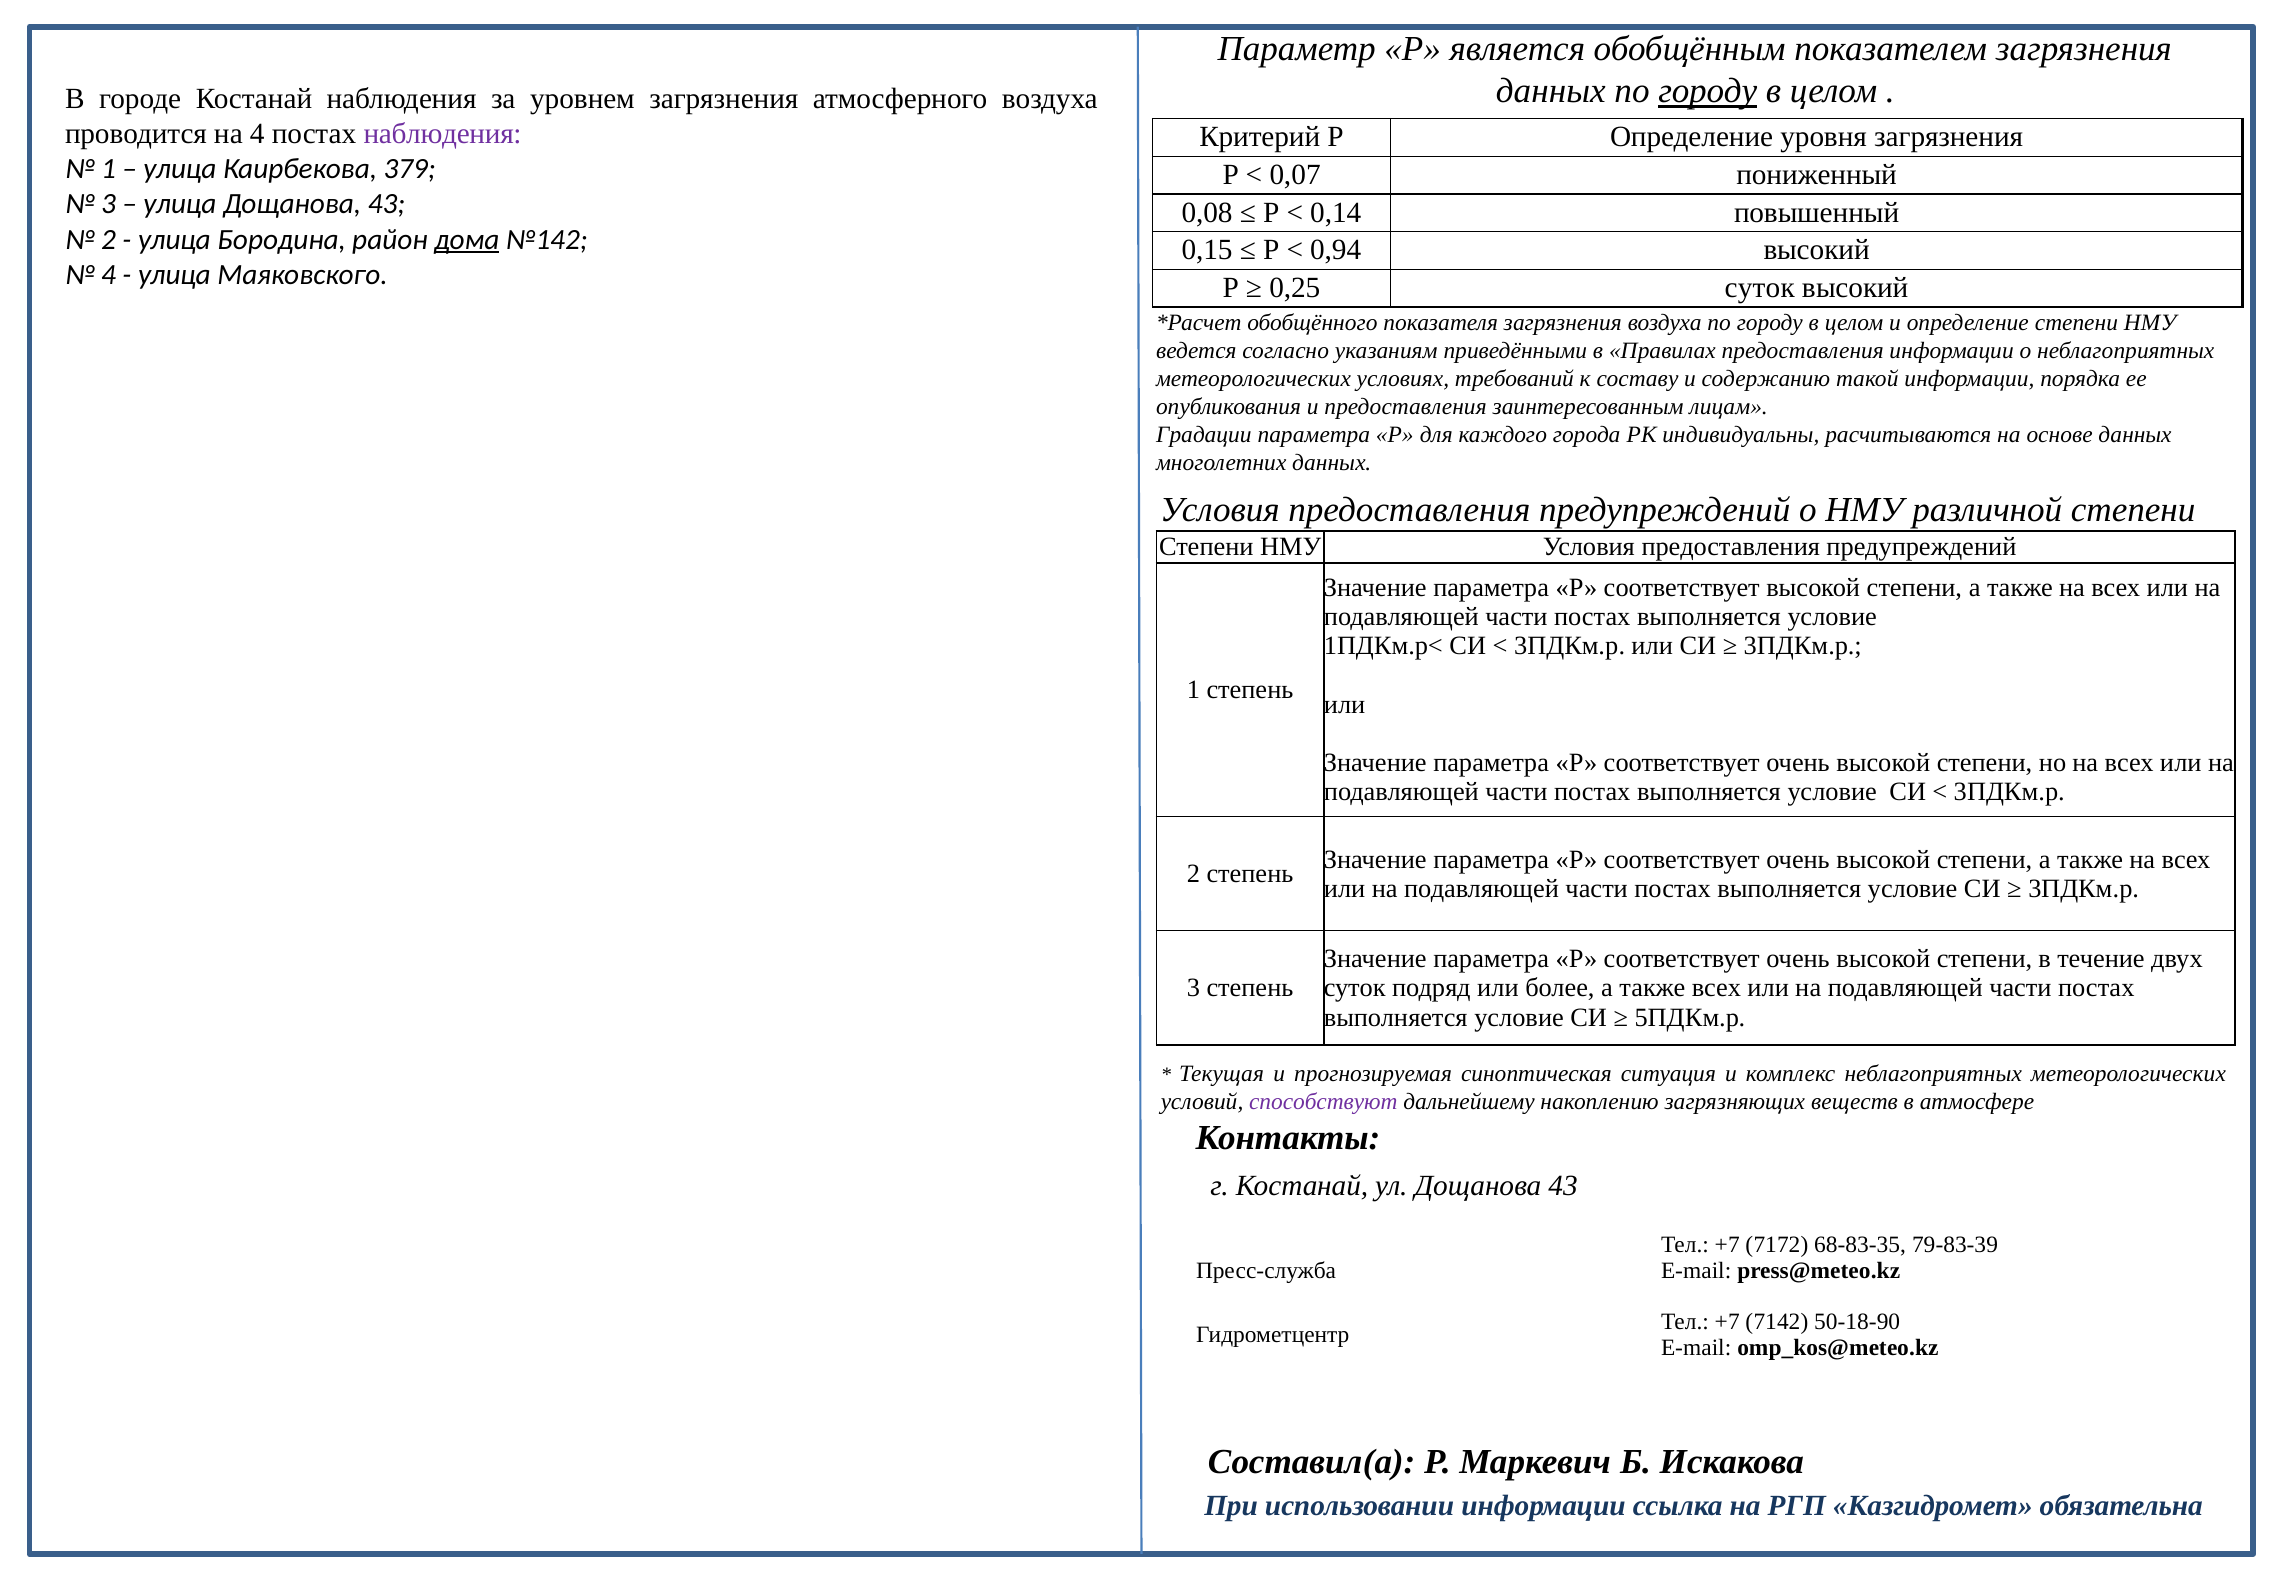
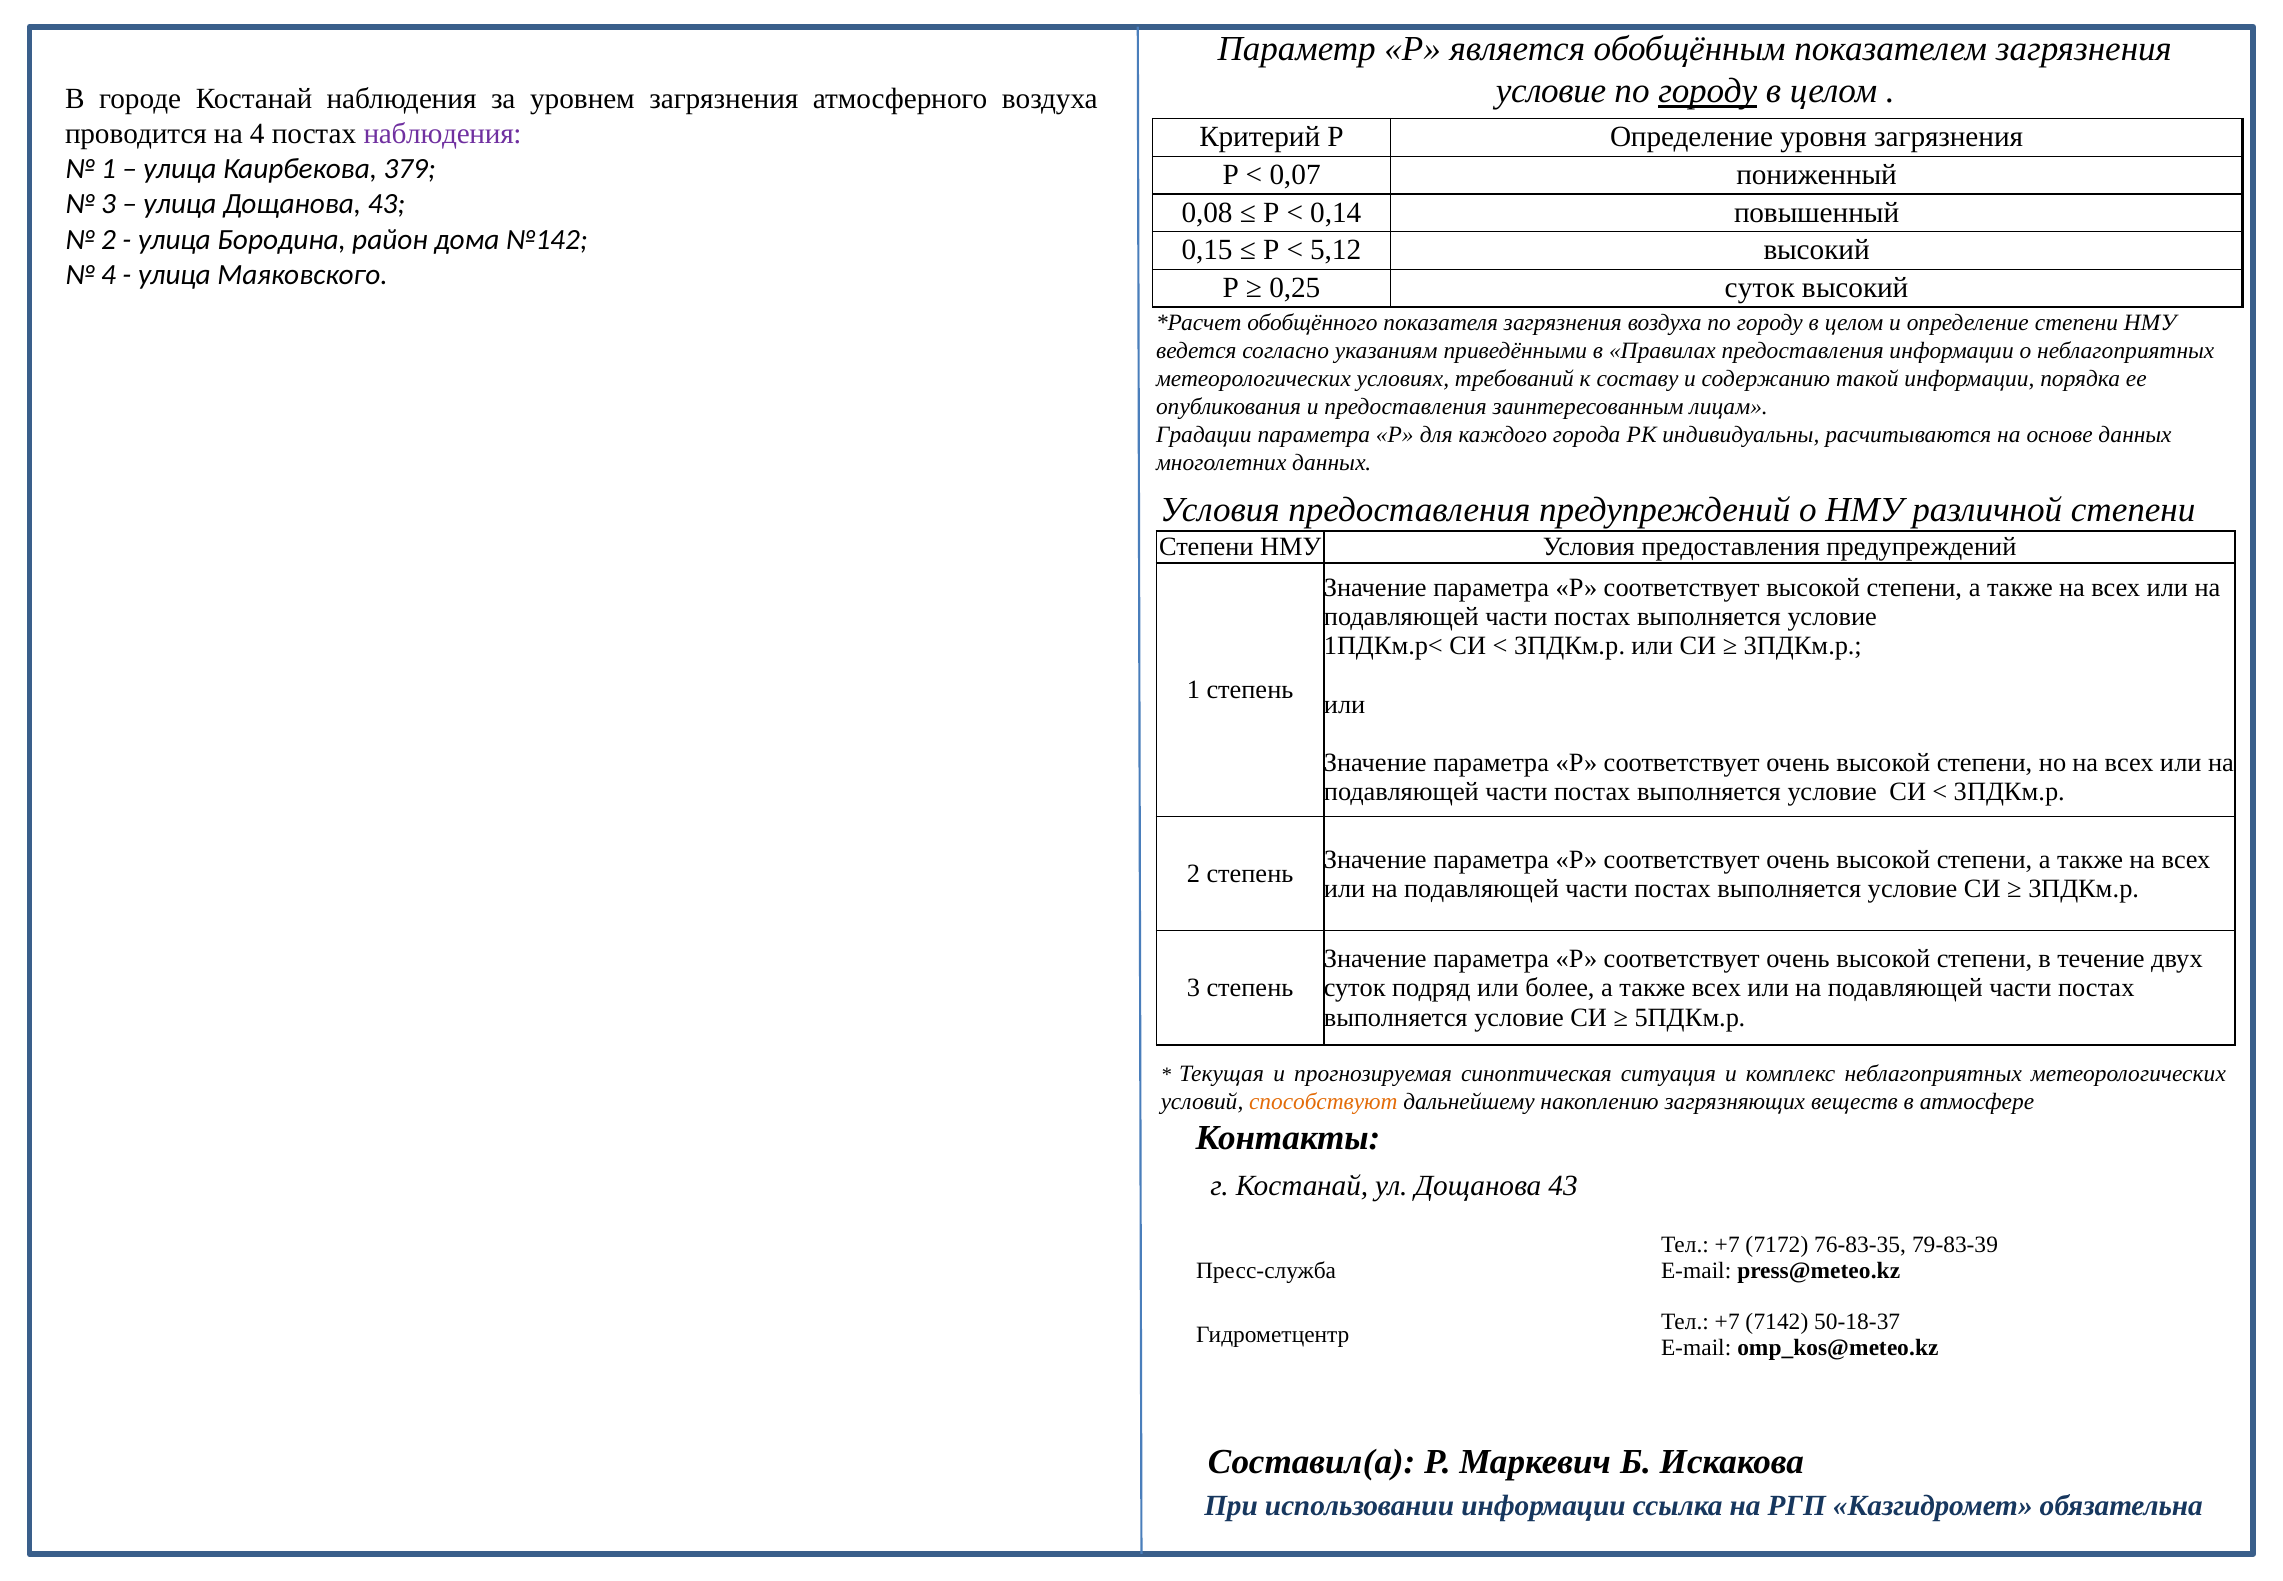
данных: данных -> условие (1551, 91)
дома underline: present -> none (467, 239)
0,94: 0,94 -> 5,12 (1336, 250)
способствуют colour: purple -> orange (1323, 1101)
68-83-35: 68-83-35 -> 76-83-35 (1860, 1244)
50-18-90: 50-18-90 -> 50-18-37 (1857, 1322)
